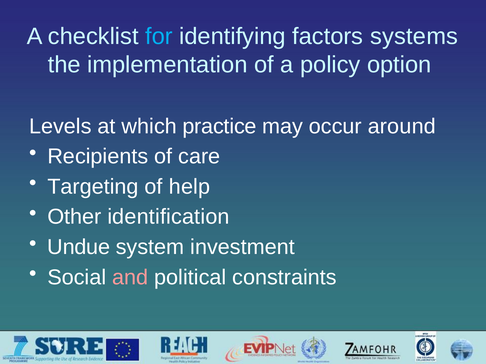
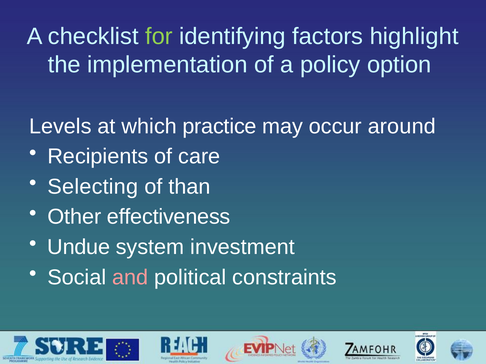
for colour: light blue -> light green (159, 36)
systems: systems -> highlight (414, 36)
Targeting: Targeting -> Selecting (93, 187)
help: help -> than (190, 187)
identification: identification -> effectiveness (169, 217)
